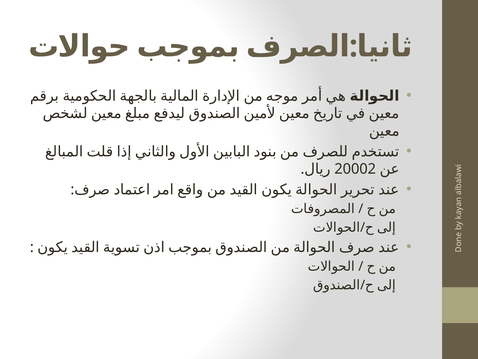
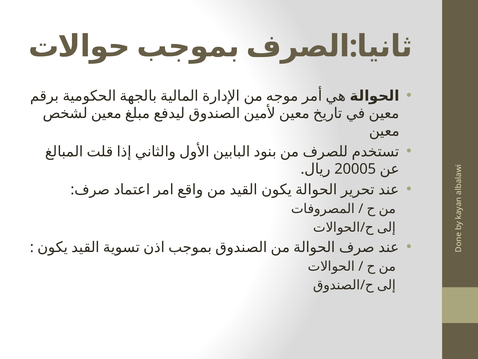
20002: 20002 -> 20005 (355, 169)
